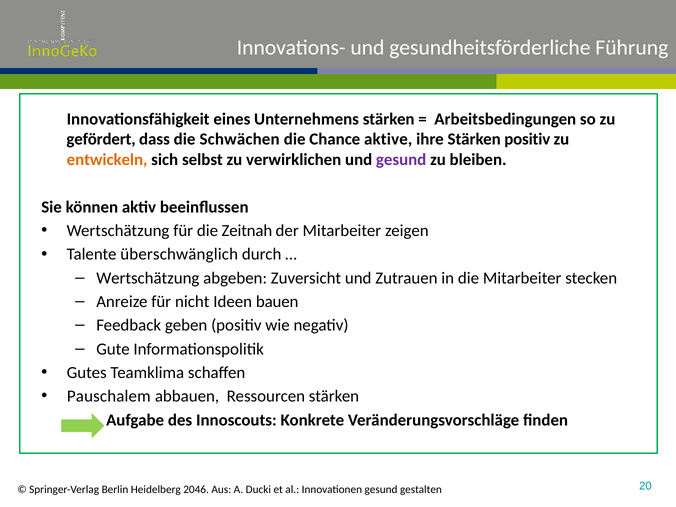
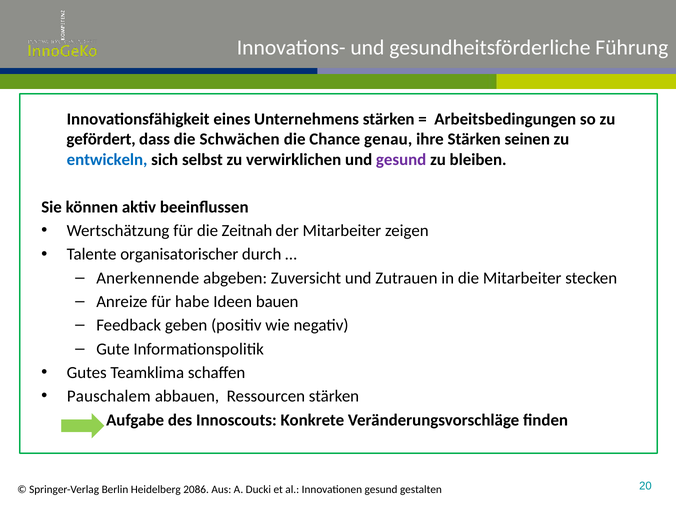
aktive: aktive -> genau (388, 139)
Stärken positiv: positiv -> seinen (527, 139)
entwickeln colour: orange -> blue (107, 160)
überschwänglich: überschwänglich -> organisatorischer (179, 254)
Wertschätzung: Wertschätzung -> Anerkennende (148, 278)
nicht: nicht -> habe (192, 302)
2046: 2046 -> 2086 (196, 489)
